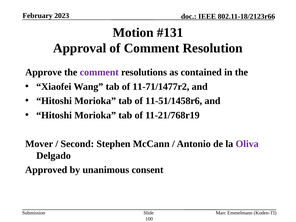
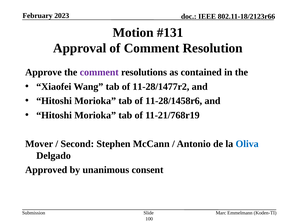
11-71/1477r2: 11-71/1477r2 -> 11-28/1477r2 (161, 87)
11-51/1458r6: 11-51/1458r6 -> 11-28/1458r6 (174, 101)
Oliva colour: purple -> blue (247, 144)
